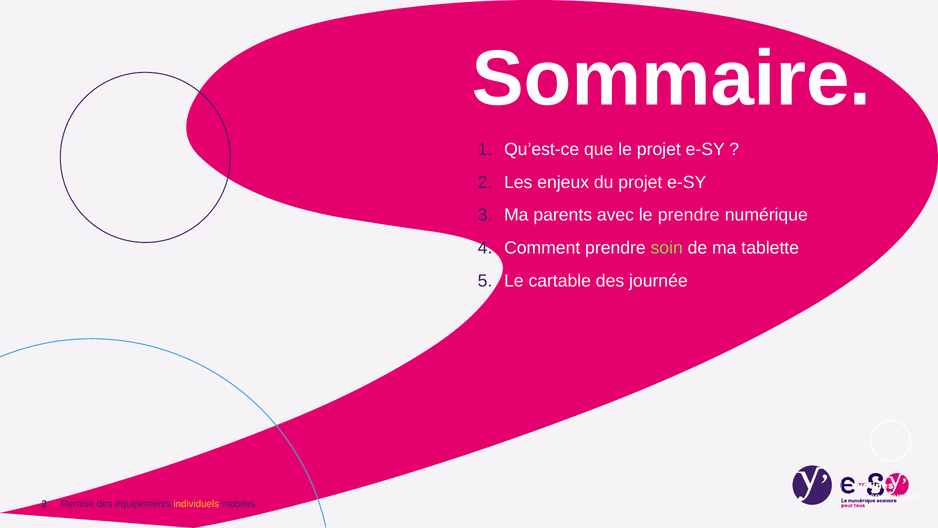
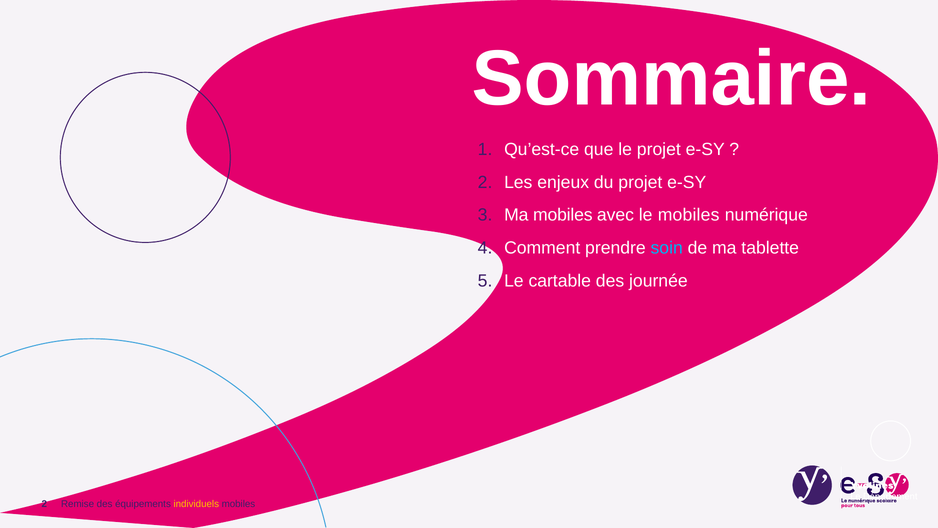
Ma parents: parents -> mobiles (563, 215)
le prendre: prendre -> mobiles (689, 215)
soin colour: light green -> light blue (667, 248)
